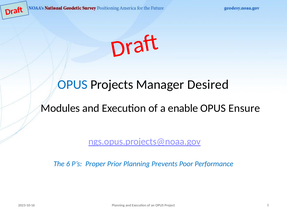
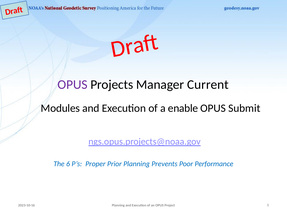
OPUS colour: blue -> purple (73, 85)
Desired: Desired -> Current (208, 85)
Ensure: Ensure -> Submit (244, 108)
